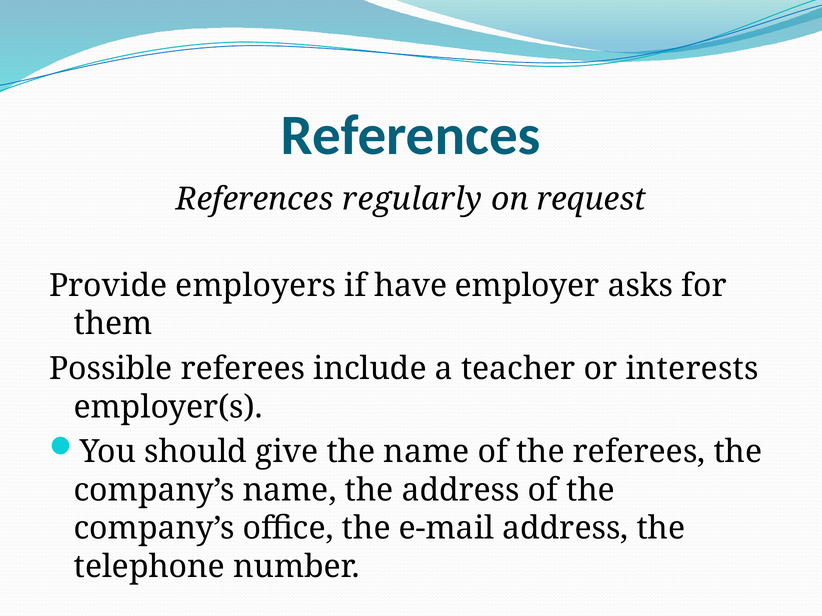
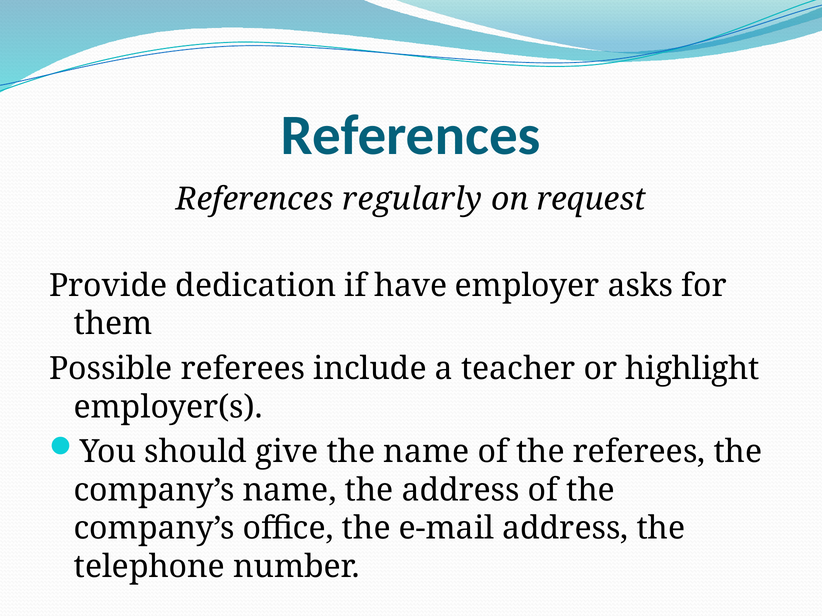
employers: employers -> dedication (256, 286)
interests: interests -> highlight (692, 369)
